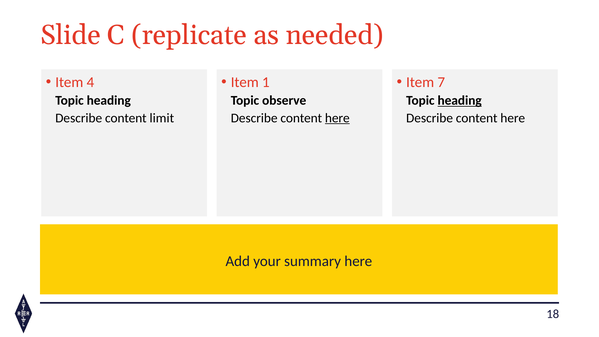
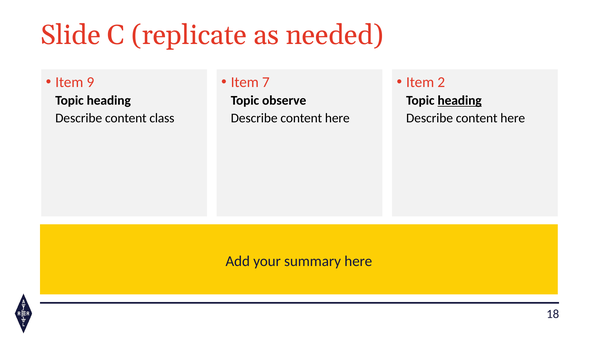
4: 4 -> 9 (90, 82)
1: 1 -> 7 (266, 82)
7: 7 -> 2 (441, 82)
limit: limit -> class (162, 118)
here underline: present -> none (337, 118)
